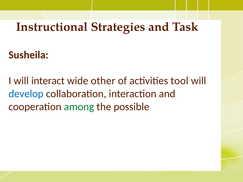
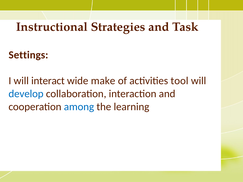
Susheila: Susheila -> Settings (28, 55)
other: other -> make (103, 81)
among colour: green -> blue (79, 107)
possible: possible -> learning (131, 107)
